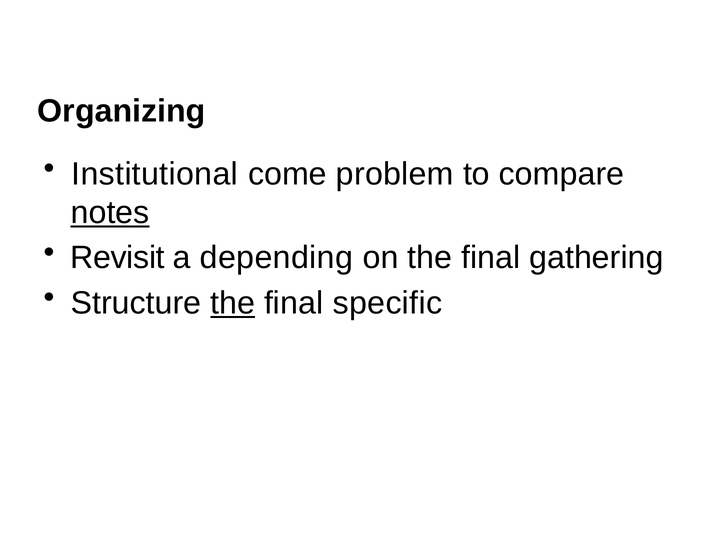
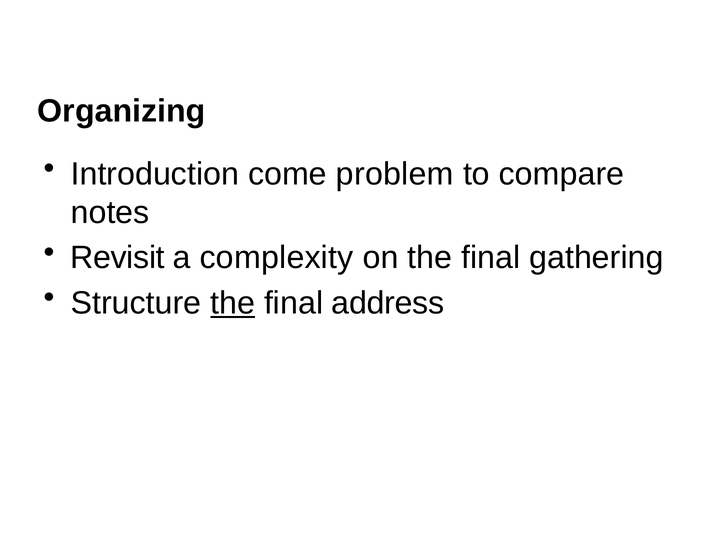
Institutional: Institutional -> Introduction (155, 174)
notes underline: present -> none (110, 213)
depending: depending -> complexity (277, 258)
specific: specific -> address (388, 303)
